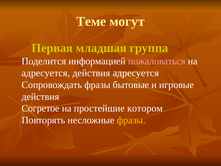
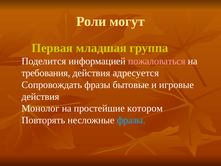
Теме: Теме -> Роли (91, 21)
адресуется: адресуется -> требования (46, 73)
Согретое: Согретое -> Монолог (40, 108)
фразы colour: yellow -> light blue (131, 120)
